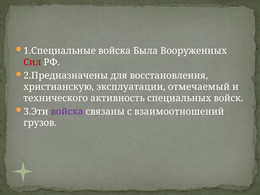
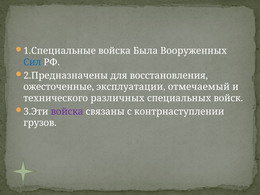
Сил colour: red -> blue (32, 62)
христианскую: христианскую -> ожесточенные (59, 87)
активность: активность -> различных (117, 98)
взаимоотношений: взаимоотношений -> контрнаступлении (179, 112)
